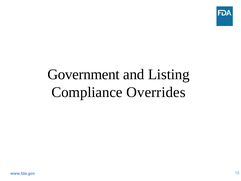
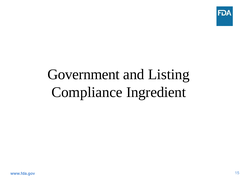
Overrides: Overrides -> Ingredient (156, 92)
